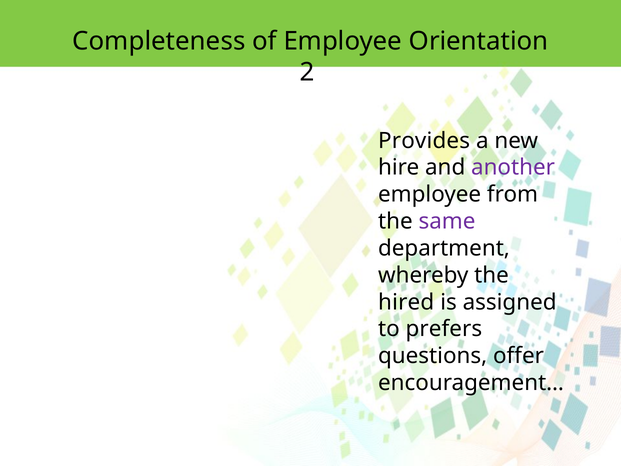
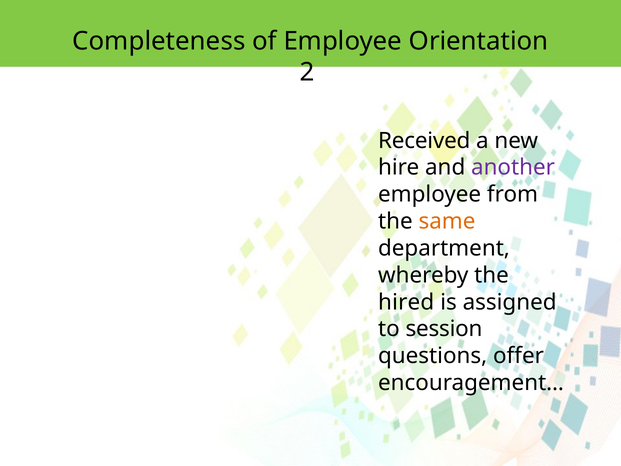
Provides: Provides -> Received (424, 141)
same colour: purple -> orange (447, 221)
prefers: prefers -> session (444, 329)
